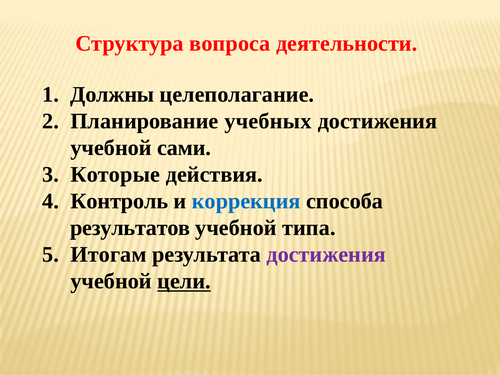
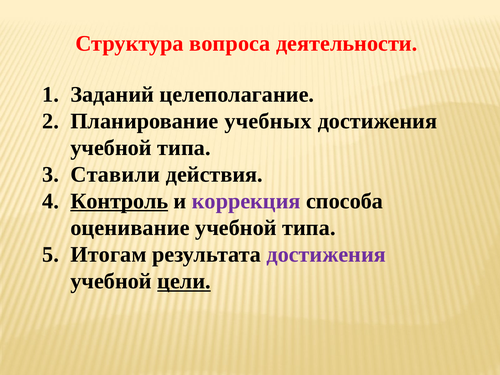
Должны: Должны -> Заданий (112, 95)
сами: сами -> типа (184, 148)
Которые: Которые -> Ставили (115, 175)
Контроль underline: none -> present (119, 201)
коррекция colour: blue -> purple (246, 201)
результатов: результатов -> оценивание (130, 228)
